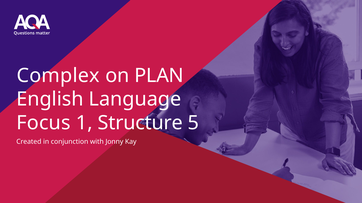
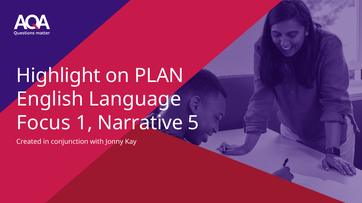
Complex: Complex -> Highlight (58, 76)
Structure: Structure -> Narrative (140, 123)
